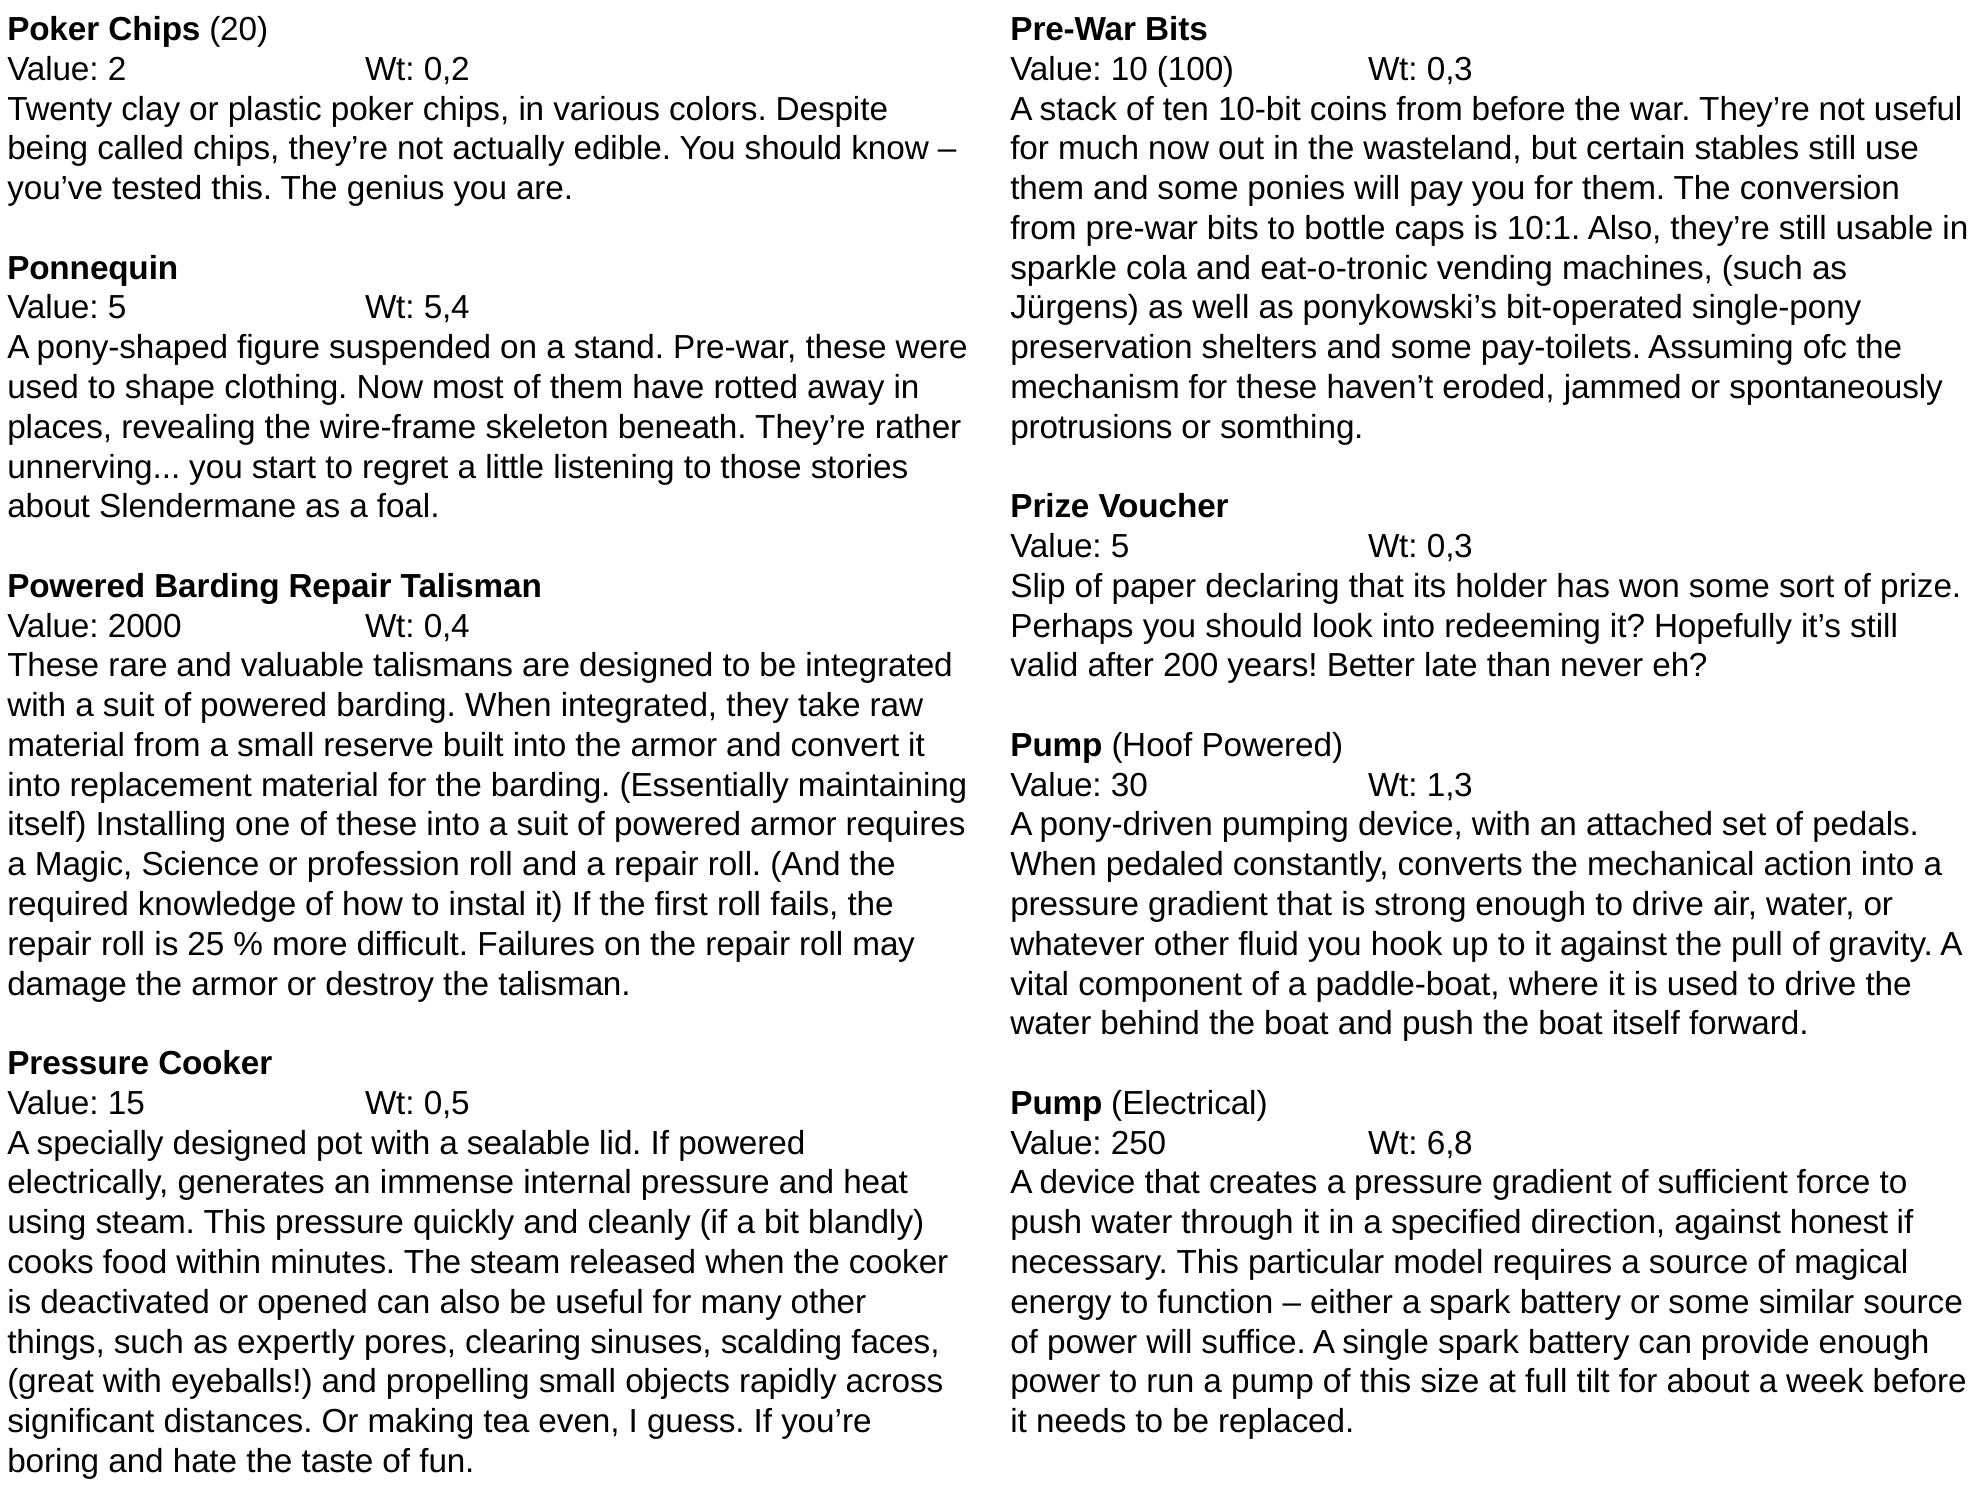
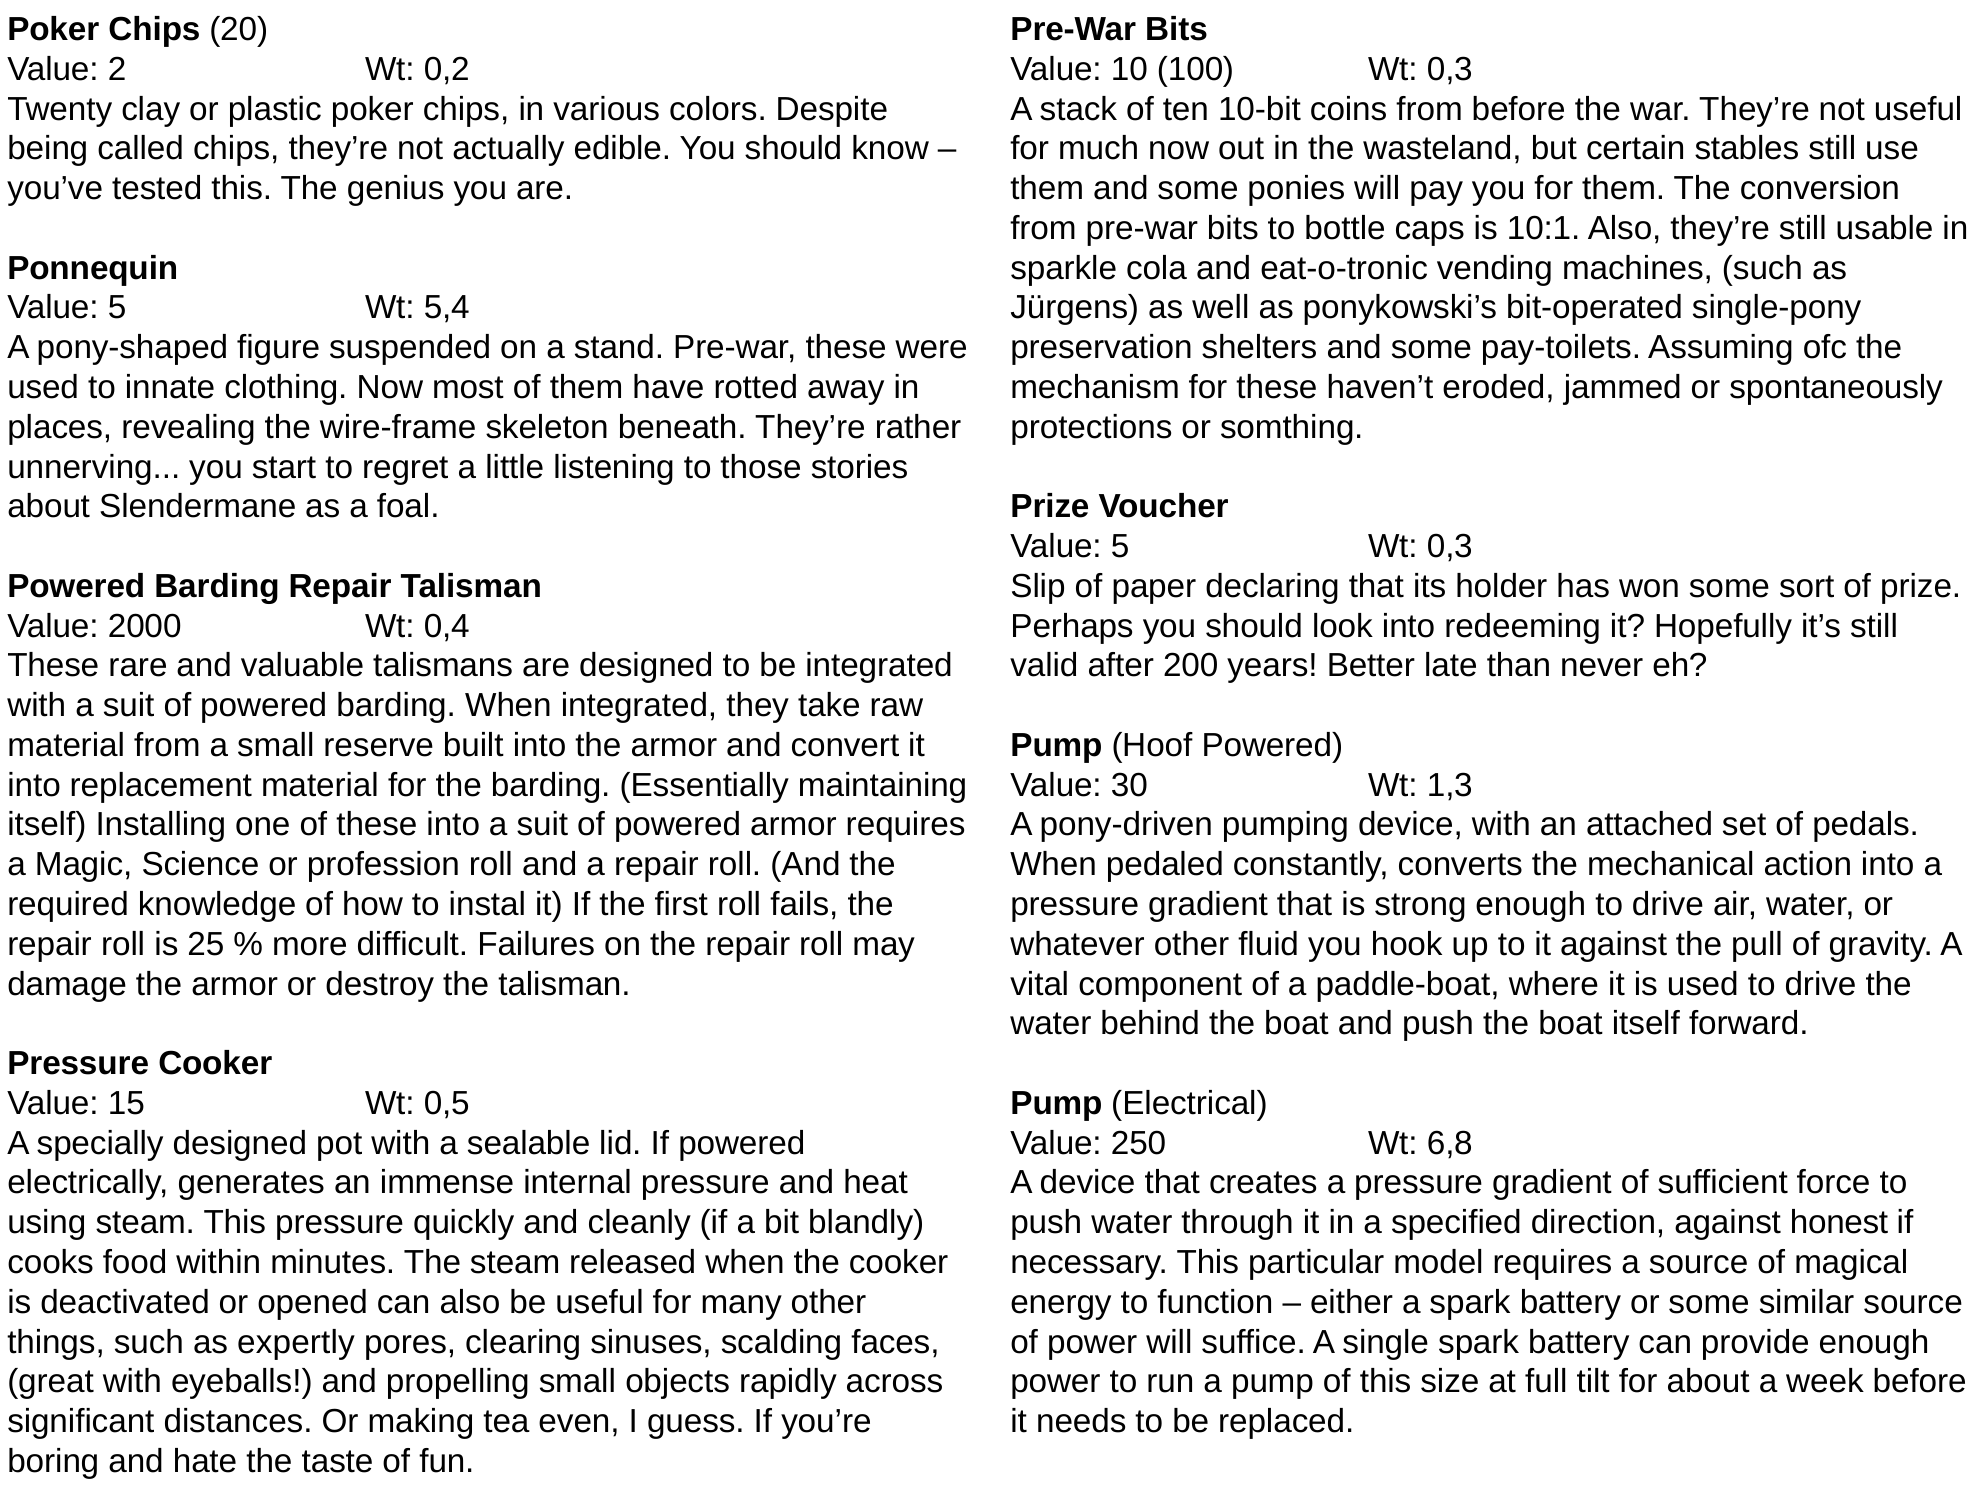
shape: shape -> innate (170, 388)
protrusions: protrusions -> protections (1091, 427)
